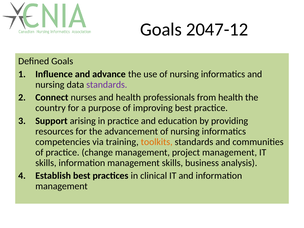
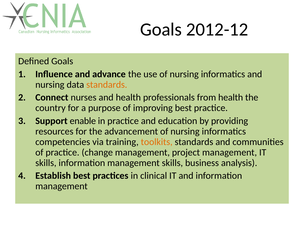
2047-12: 2047-12 -> 2012-12 (217, 29)
standards colour: purple -> orange (107, 85)
arising: arising -> enable (83, 121)
